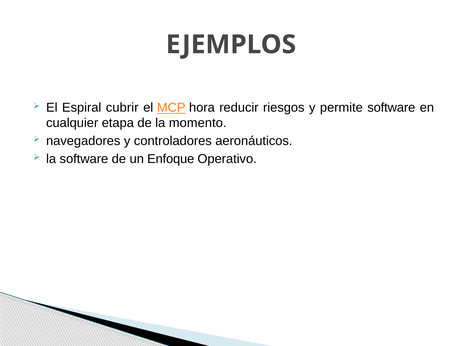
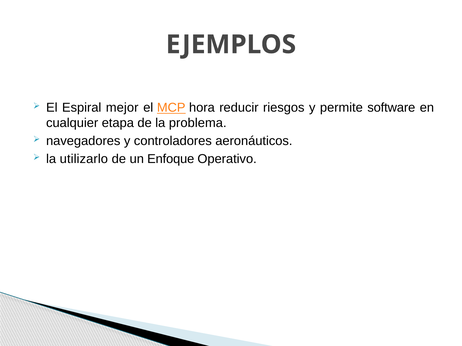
cubrir: cubrir -> mejor (122, 108)
momento: momento -> problema (198, 123)
la software: software -> utilizarlo (84, 159)
